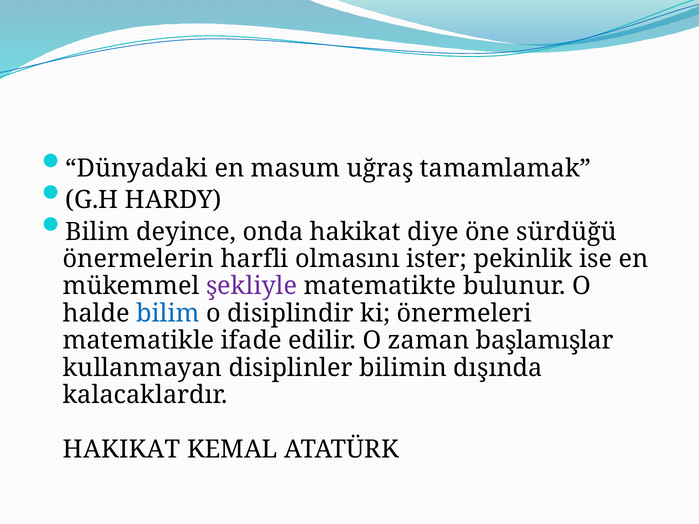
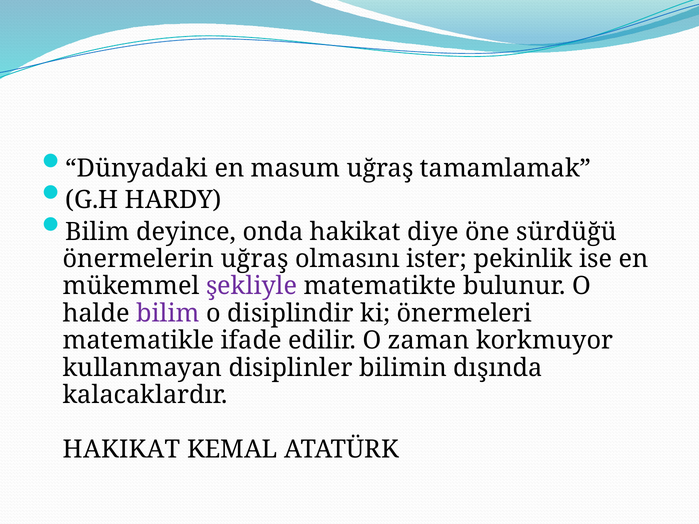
önermelerin harfli: harfli -> uğraş (255, 259)
bilim colour: blue -> purple (168, 314)
başlamışlar: başlamışlar -> korkmuyor (545, 341)
